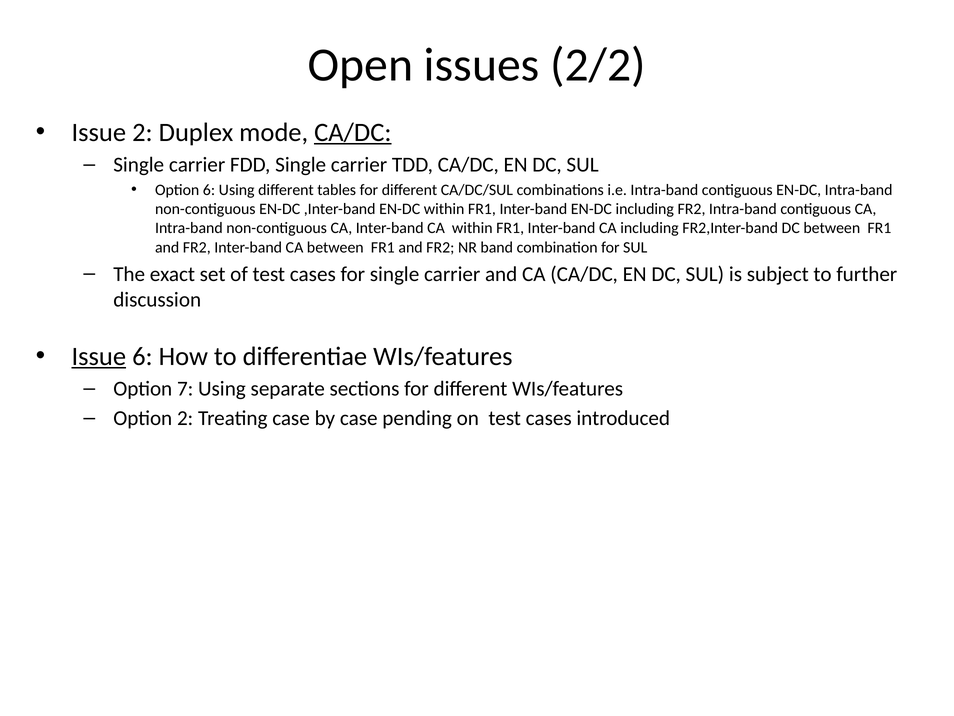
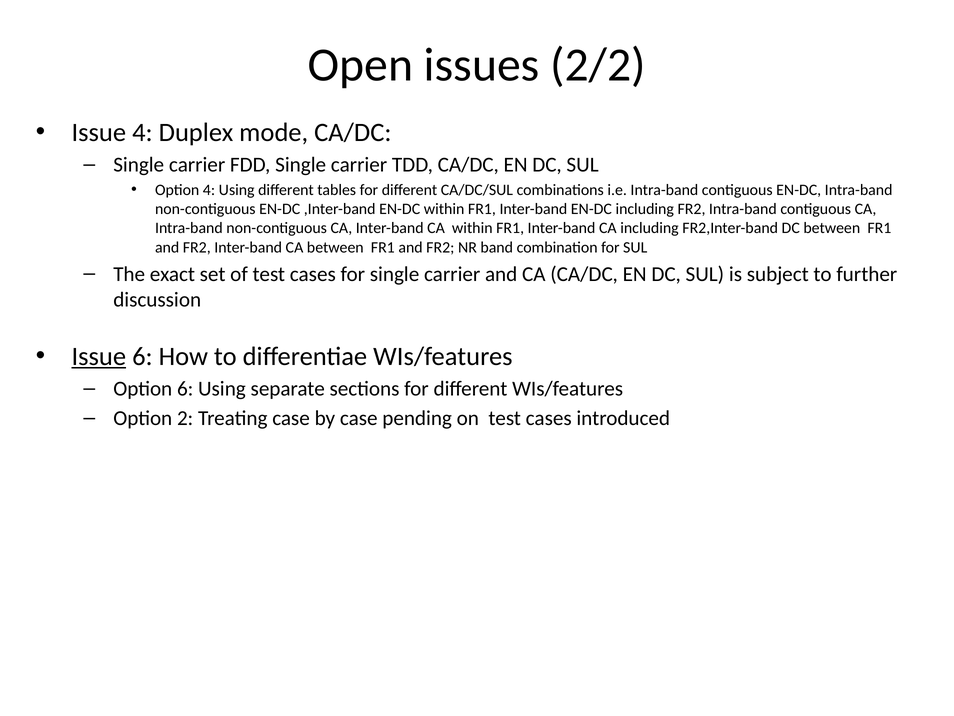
Issue 2: 2 -> 4 (142, 132)
CA/DC underline: present -> none (353, 132)
Option 6: 6 -> 4 (209, 190)
Option 7: 7 -> 6 (185, 389)
